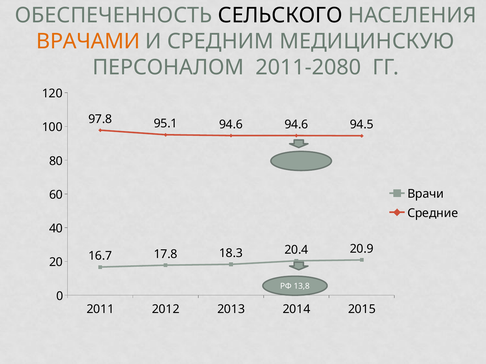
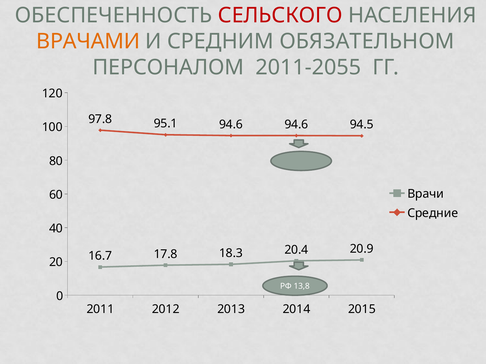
СЕЛЬСКОГО colour: black -> red (280, 16)
МЕДИЦИНСКУЮ: МЕДИЦИНСКУЮ -> ОБЯЗАТЕЛЬНОМ (367, 41)
2011-2080: 2011-2080 -> 2011-2055 (308, 67)
